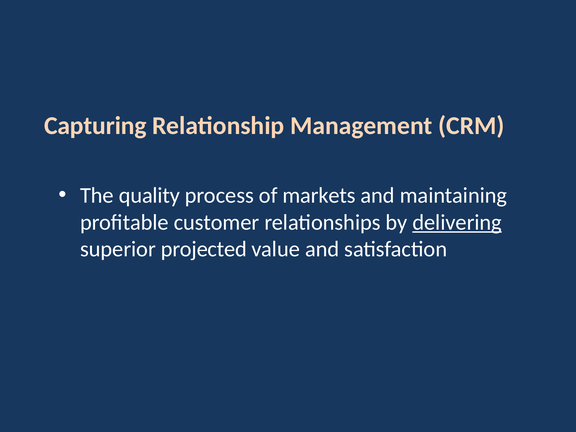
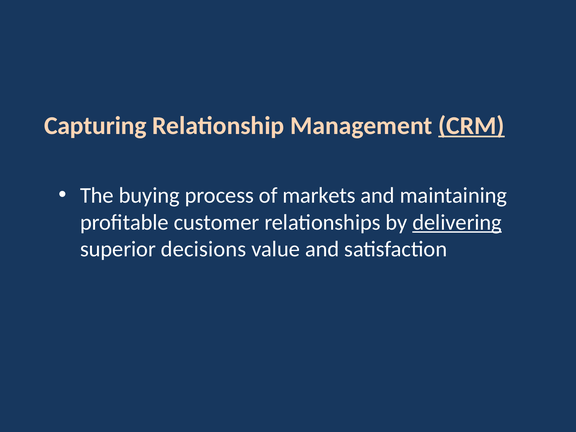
CRM underline: none -> present (471, 126)
quality: quality -> buying (149, 195)
projected: projected -> decisions (204, 249)
